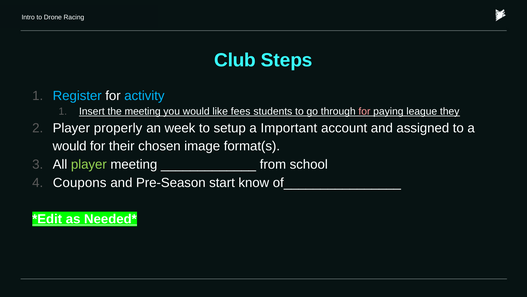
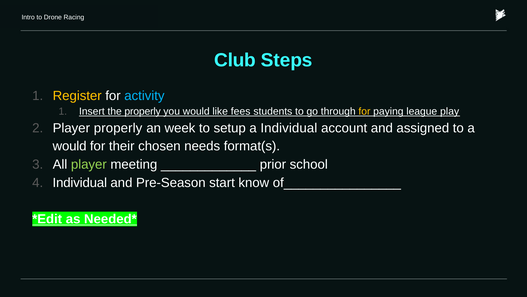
Register colour: light blue -> yellow (77, 96)
the meeting: meeting -> properly (143, 111)
for colour: pink -> yellow (364, 111)
they: they -> play (450, 111)
a Important: Important -> Individual (289, 128)
image: image -> needs (202, 146)
from: from -> prior (273, 164)
Coupons: Coupons -> Individual (80, 182)
